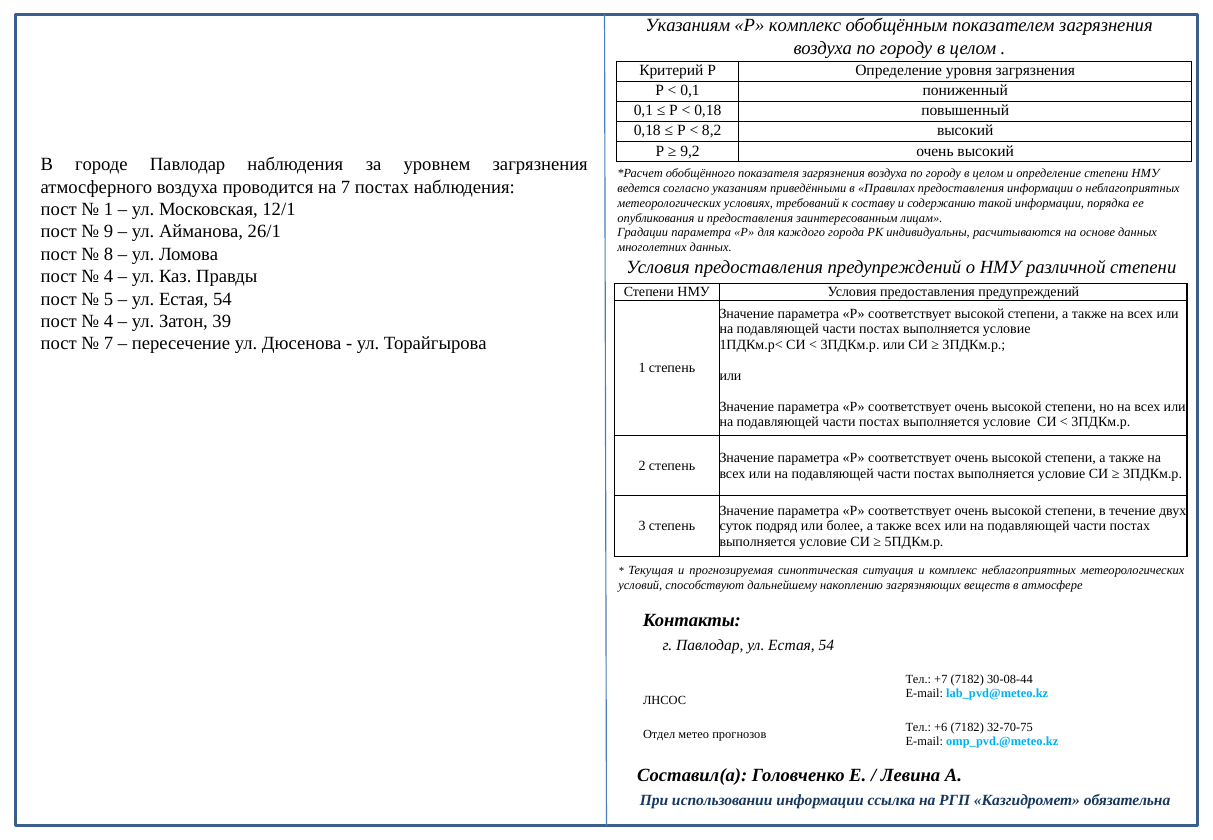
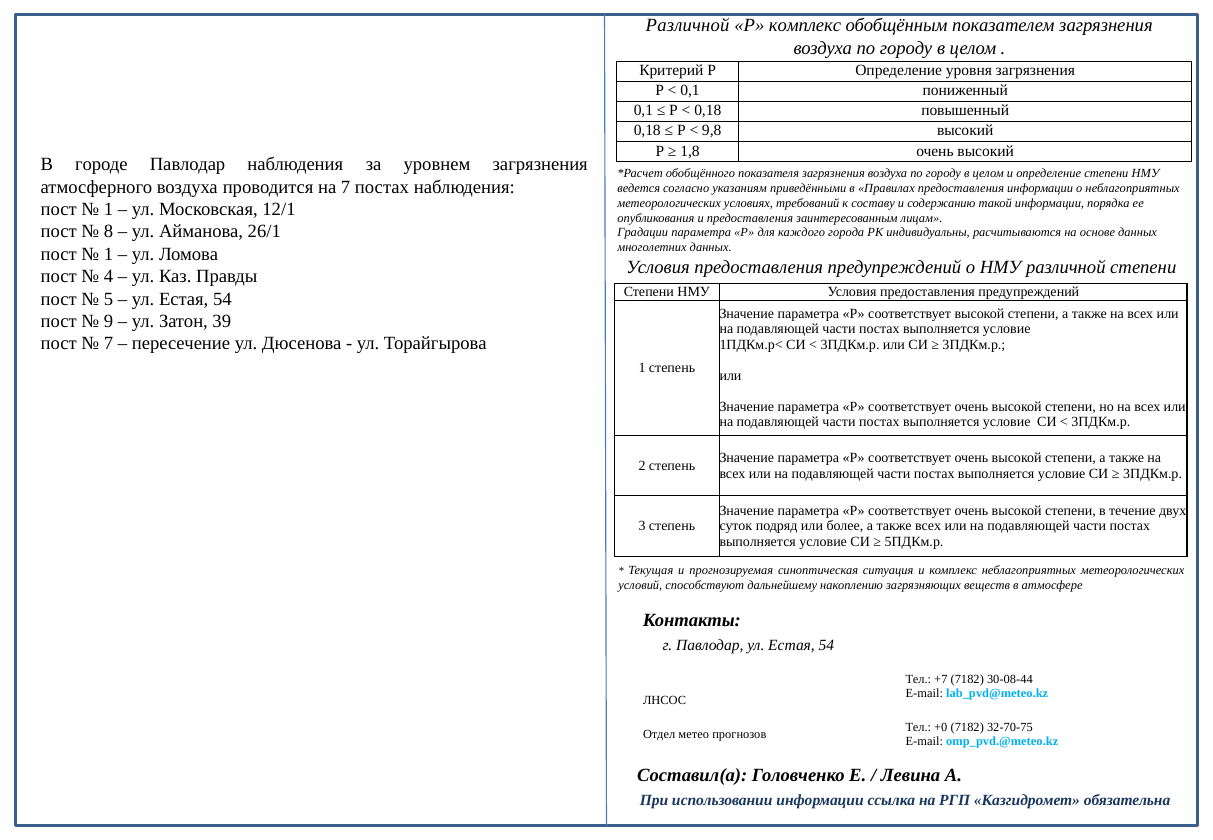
Указаниям: Указаниям -> Различной (688, 26)
8,2: 8,2 -> 9,8 (712, 131)
9,2: 9,2 -> 1,8 (690, 151)
9: 9 -> 8 (109, 232)
8: 8 -> 1 (109, 254)
4: 4 -> 9 (109, 321)
+6: +6 -> +0 (941, 727)
